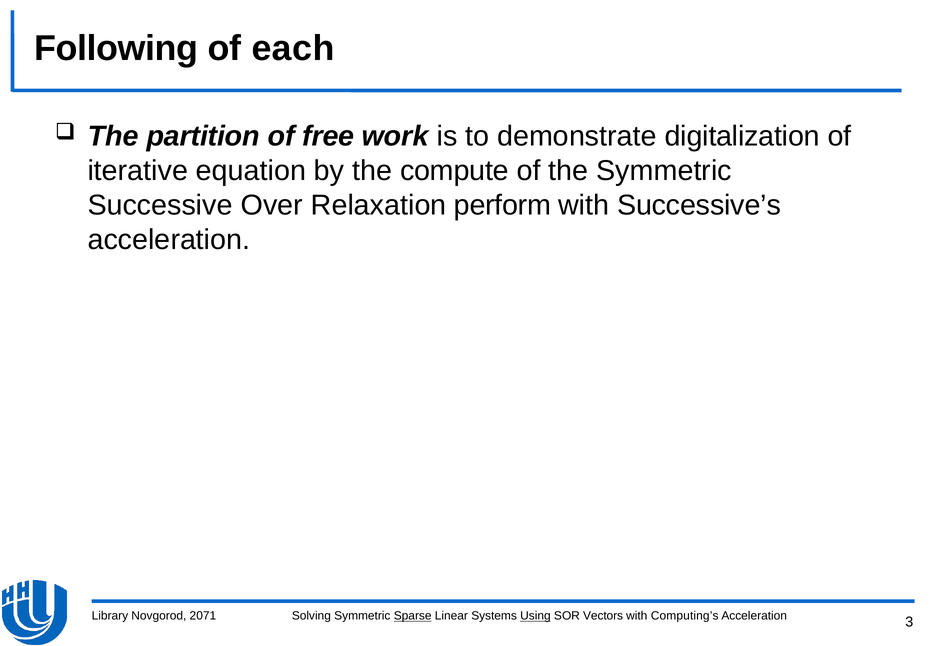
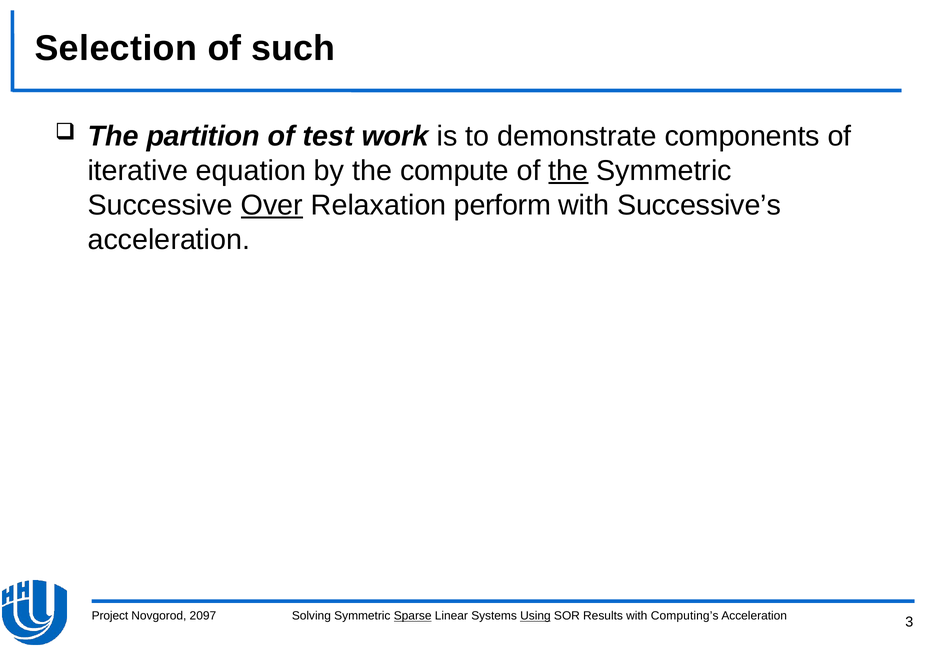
Following: Following -> Selection (116, 49)
each: each -> such (293, 49)
free: free -> test (328, 136)
digitalization: digitalization -> components (742, 136)
the underline: none -> present (568, 171)
Over underline: none -> present (272, 205)
Library: Library -> Project (110, 616)
2071: 2071 -> 2097 (203, 616)
Vectors: Vectors -> Results (603, 616)
